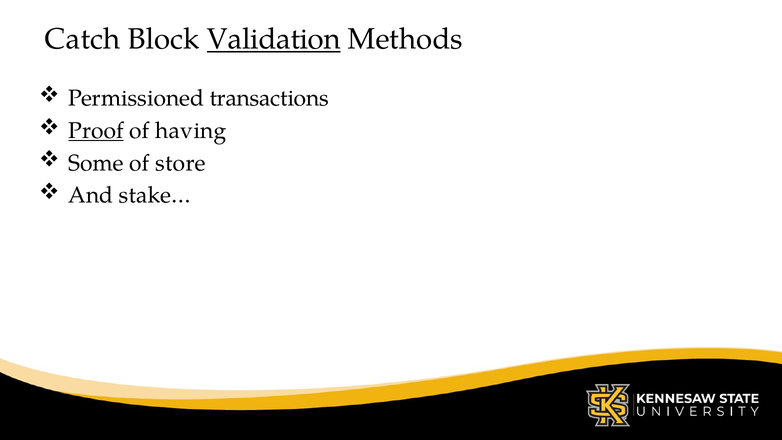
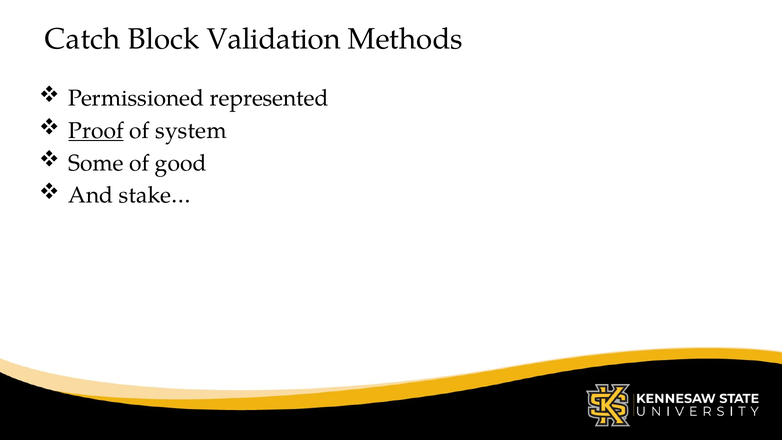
Validation underline: present -> none (274, 39)
transactions: transactions -> represented (269, 98)
having: having -> system (191, 131)
store: store -> good (181, 163)
